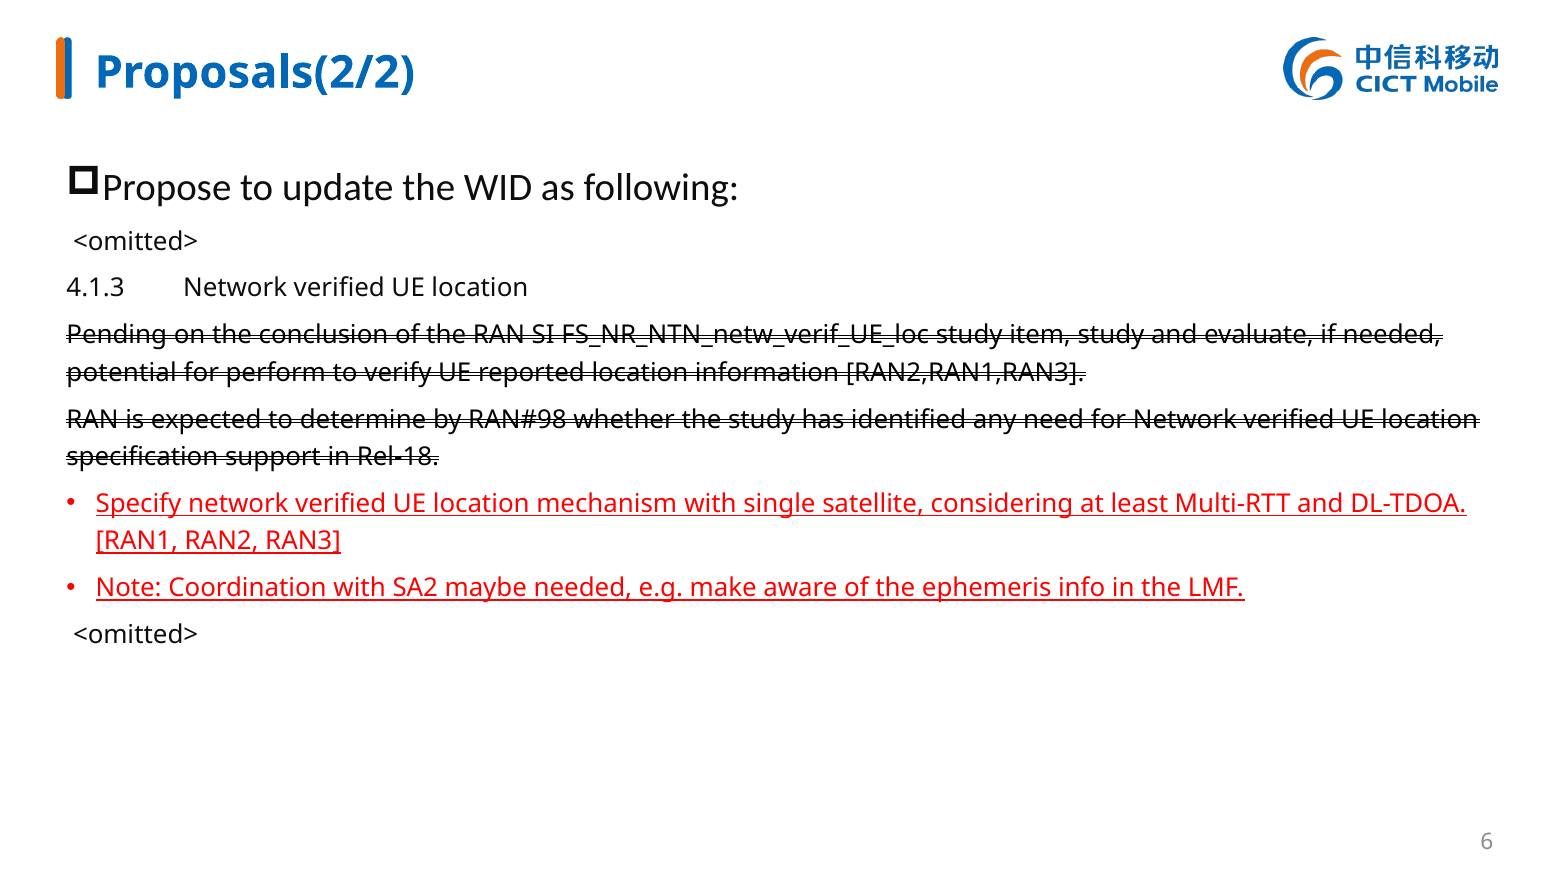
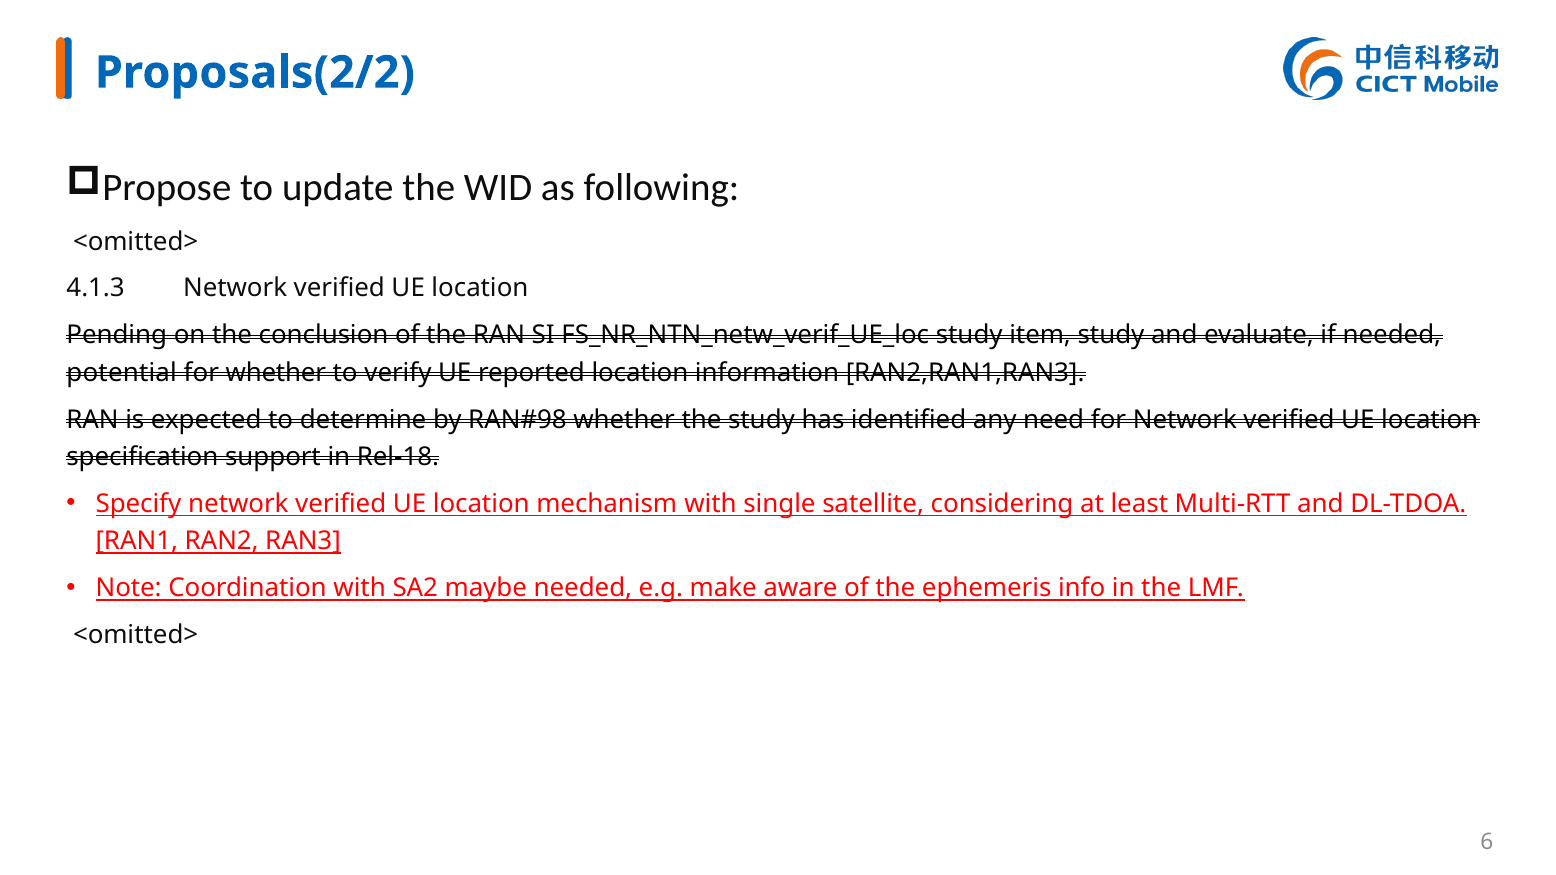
for perform: perform -> whether (276, 373)
